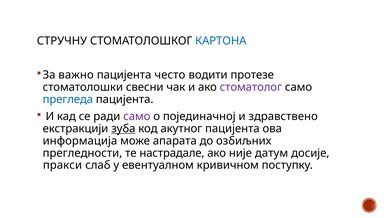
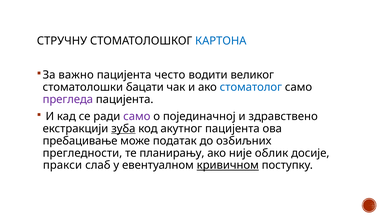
протезе: протезе -> великог (252, 75)
свесни: свесни -> бацати (145, 87)
стоматолог colour: purple -> blue (251, 87)
прегледа colour: blue -> purple (68, 99)
информација: информација -> пребацивање (80, 141)
апарата: апарата -> податак (175, 141)
настрадале: настрадале -> планирању (172, 153)
датум: датум -> облик (272, 153)
кривичном underline: none -> present (228, 165)
